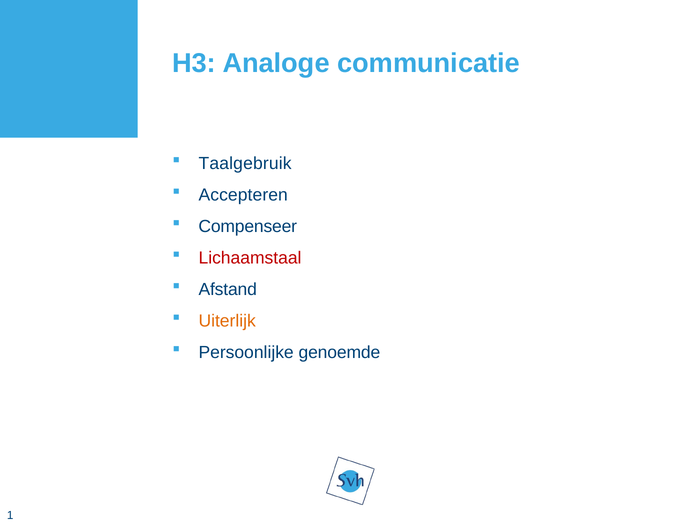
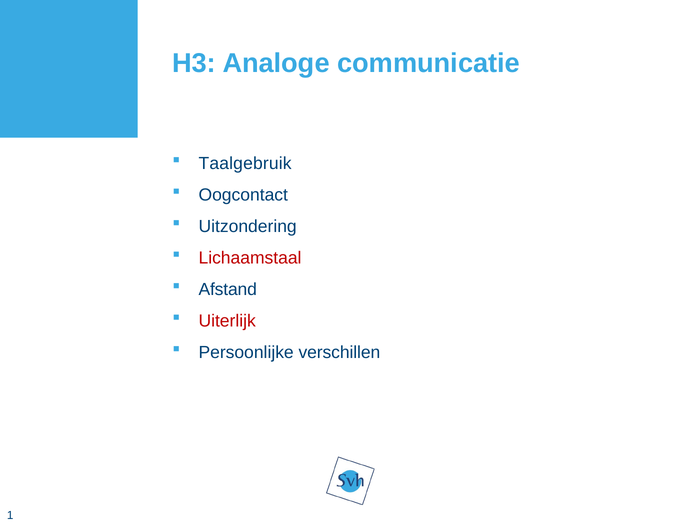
Accepteren: Accepteren -> Oogcontact (243, 195)
Compenseer: Compenseer -> Uitzondering (248, 227)
Uiterlijk colour: orange -> red (227, 321)
genoemde: genoemde -> verschillen (339, 353)
